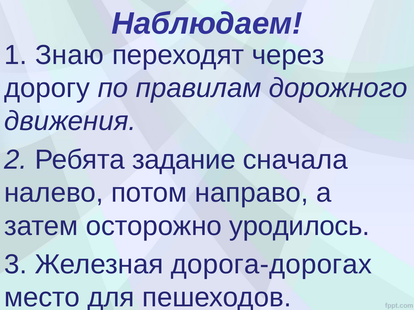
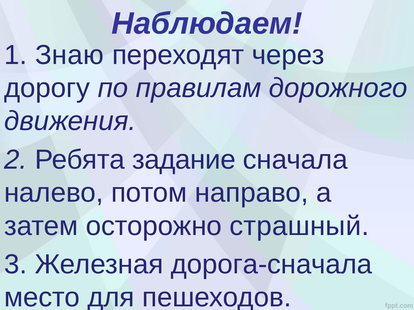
уродилось: уродилось -> страшный (299, 226)
дорога-дорогах: дорога-дорогах -> дорога-сначала (272, 265)
